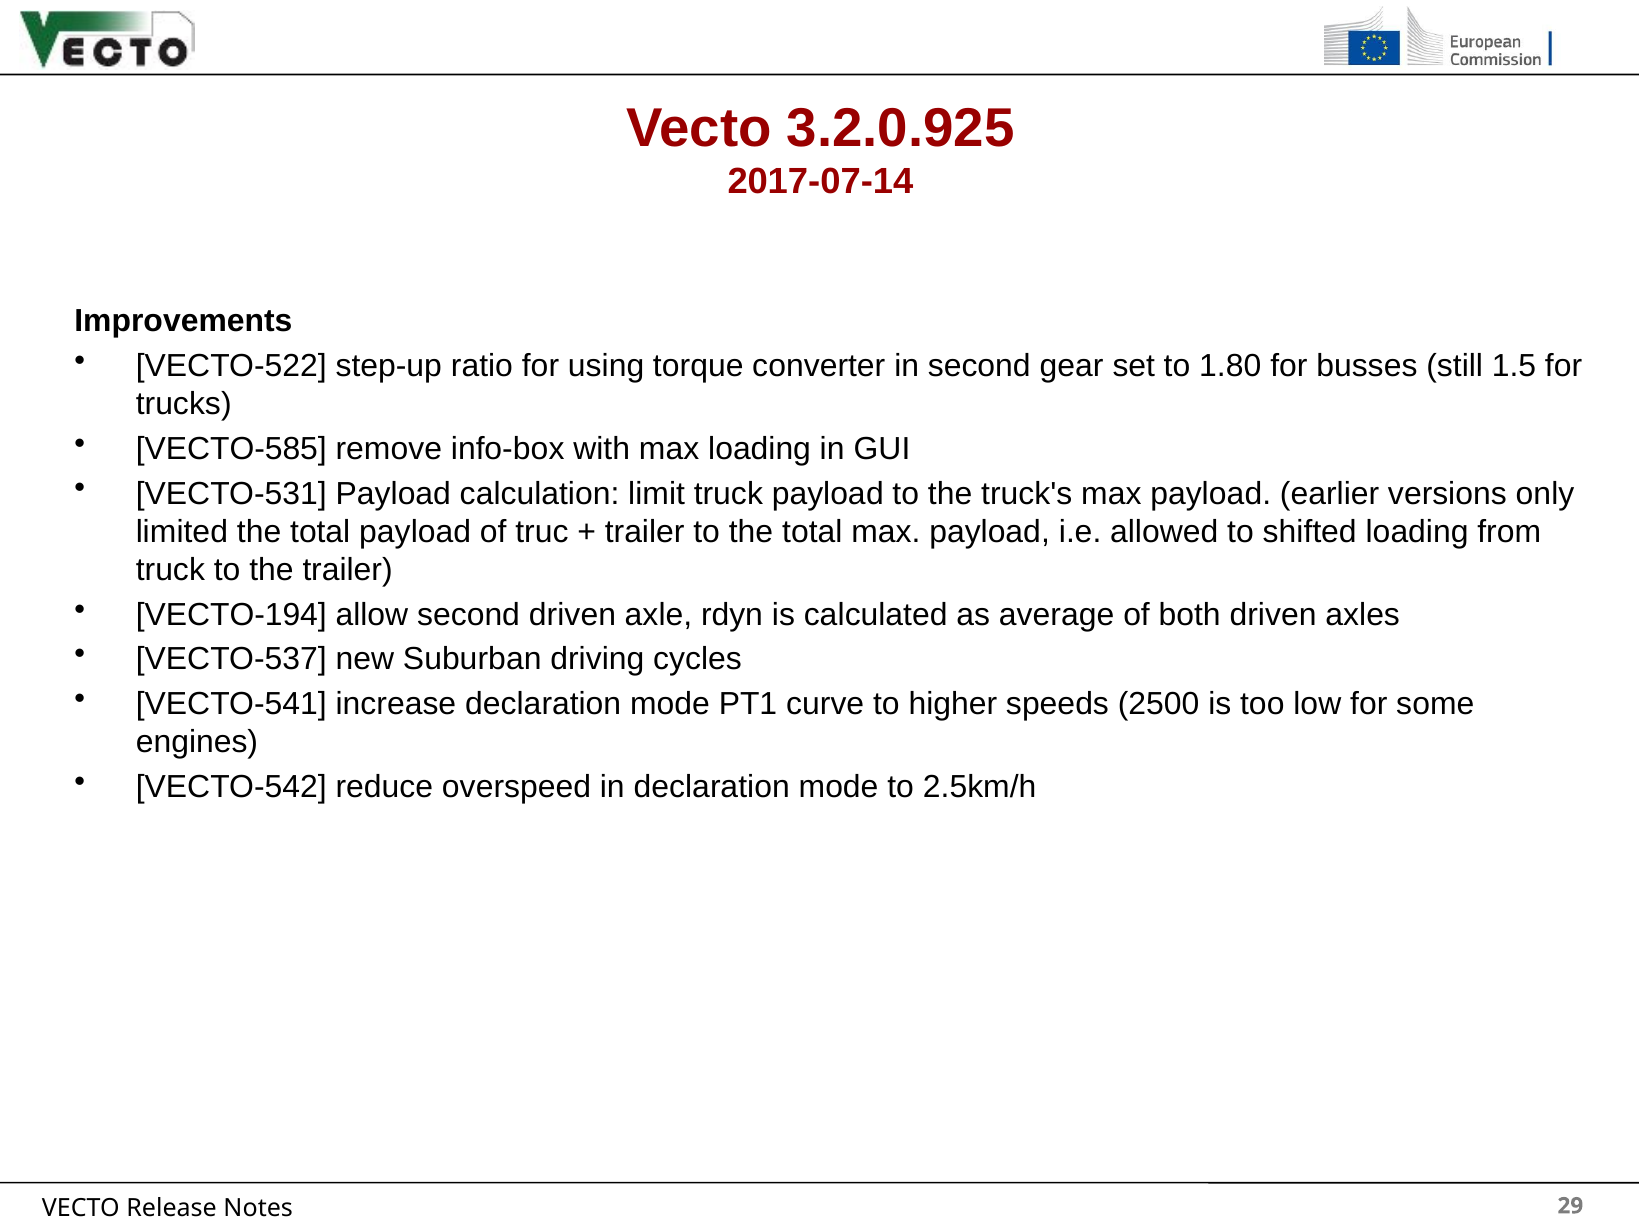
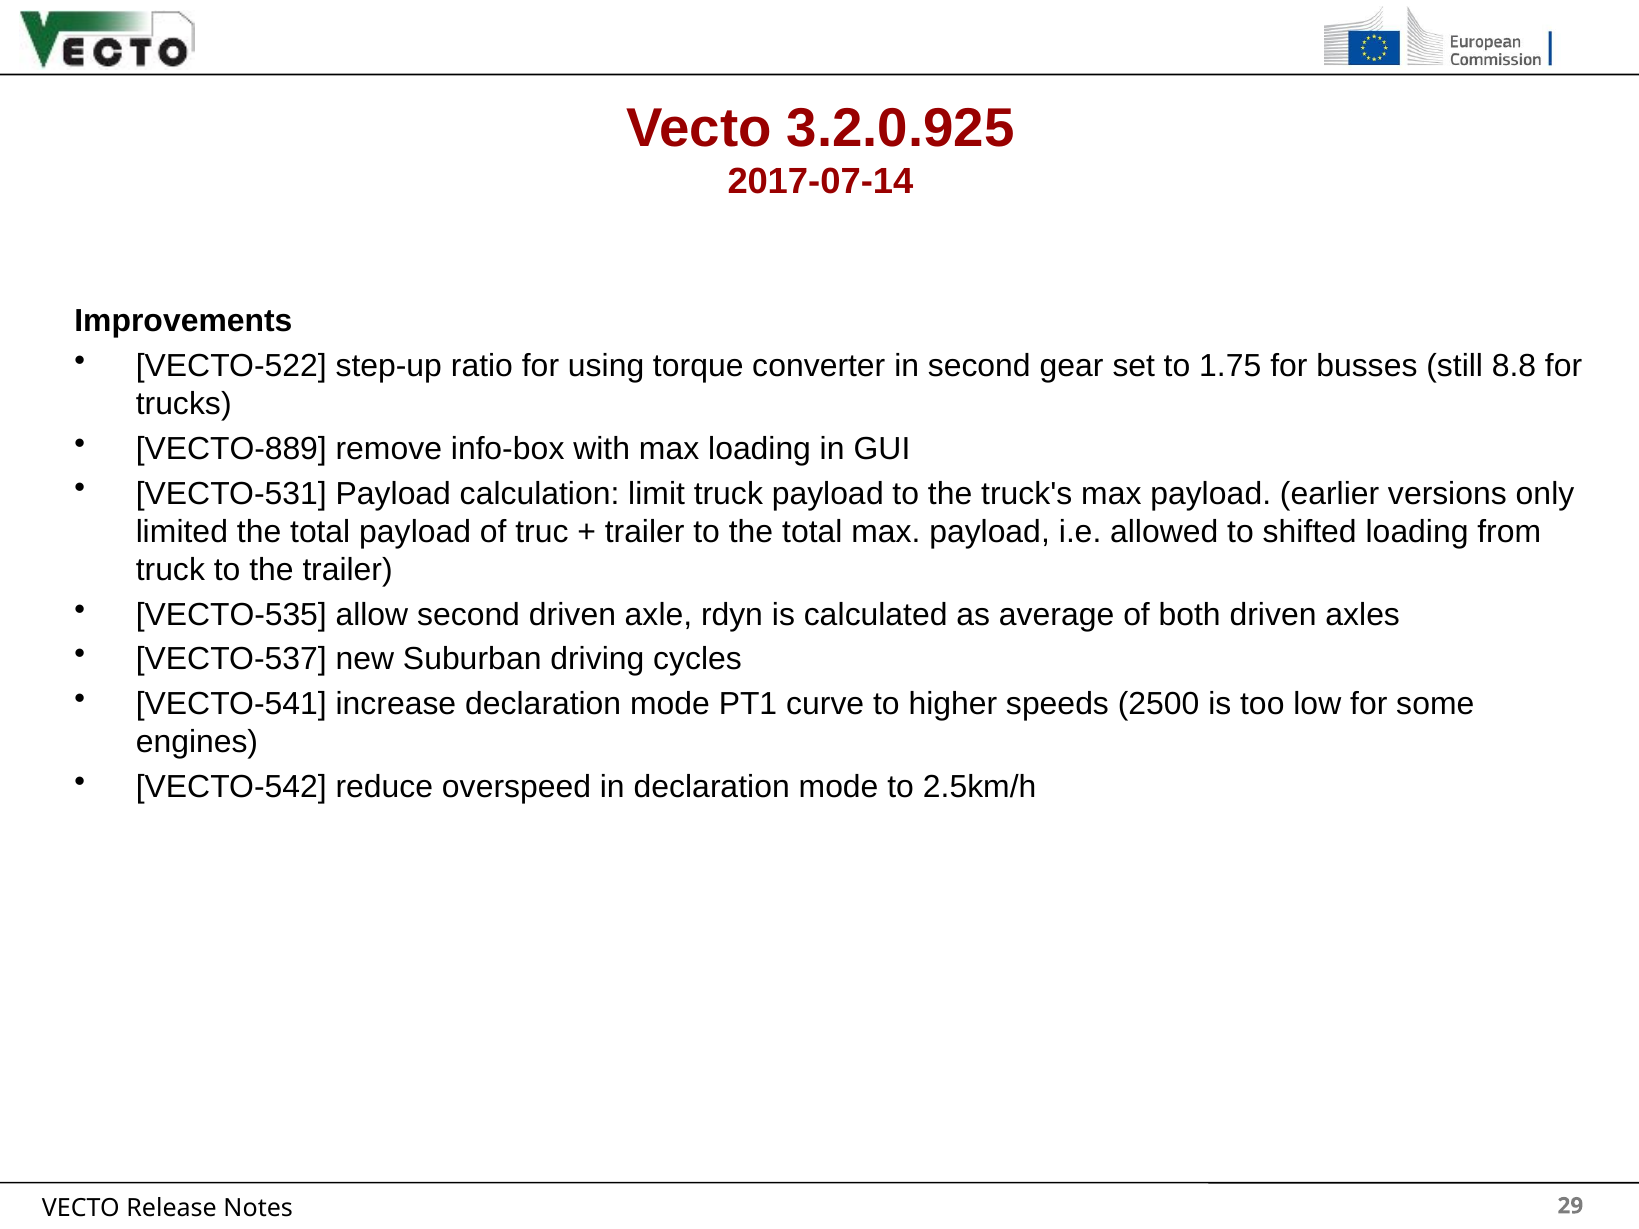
1.80: 1.80 -> 1.75 (1230, 366)
1.5: 1.5 -> 8.8 (1514, 366)
VECTO-585: VECTO-585 -> VECTO-889 (231, 449)
VECTO-194: VECTO-194 -> VECTO-535 (231, 615)
